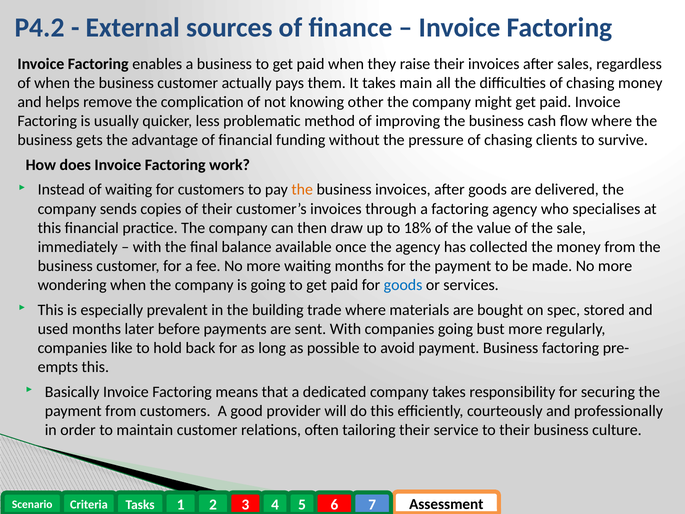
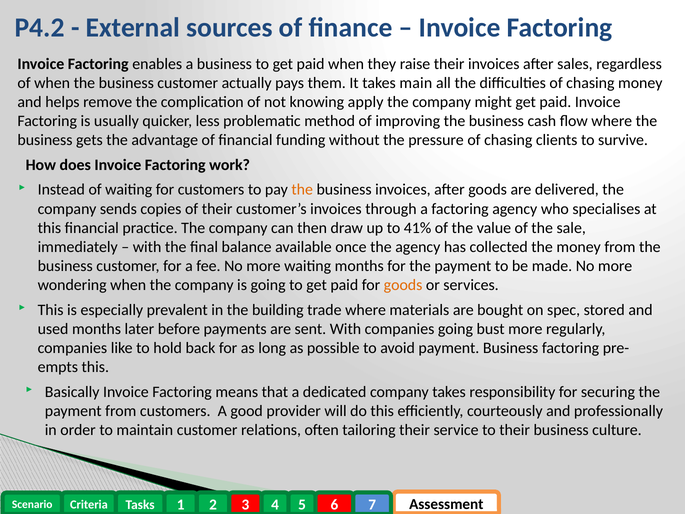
other: other -> apply (366, 102)
18%: 18% -> 41% (418, 228)
goods colour: blue -> orange (403, 285)
